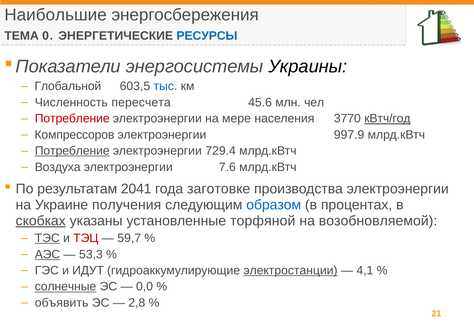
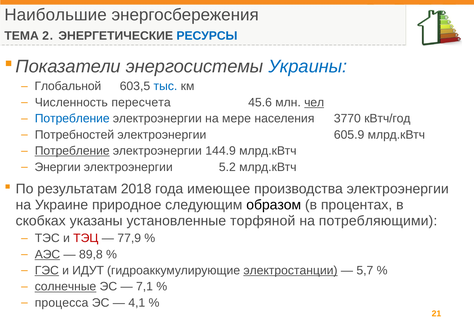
0: 0 -> 2 (46, 36)
Украины colour: black -> blue (308, 67)
чел underline: none -> present (314, 102)
Потребление colour: red -> blue (72, 119)
кВтч/год underline: present -> none (387, 119)
Компрессоров: Компрессоров -> Потребностей (74, 135)
997.9: 997.9 -> 605.9 (349, 135)
729.4: 729.4 -> 144.9 (221, 151)
Воздуха: Воздуха -> Энергии (58, 167)
7.6: 7.6 -> 5.2 (227, 167)
2041: 2041 -> 2018 (136, 189)
заготовке: заготовке -> имеющее (219, 189)
получения: получения -> природное (127, 205)
образом colour: blue -> black (274, 205)
скобках underline: present -> none (41, 221)
возобновляемой: возобновляемой -> потребляющими (378, 221)
ТЭС underline: present -> none (47, 238)
59,7: 59,7 -> 77,9 (129, 238)
53,3: 53,3 -> 89,8 (91, 254)
ГЭС underline: none -> present (47, 271)
4,1: 4,1 -> 5,7 (365, 271)
0,0: 0,0 -> 7,1 (145, 287)
объявить: объявить -> процесса (62, 303)
2,8: 2,8 -> 4,1 (137, 303)
